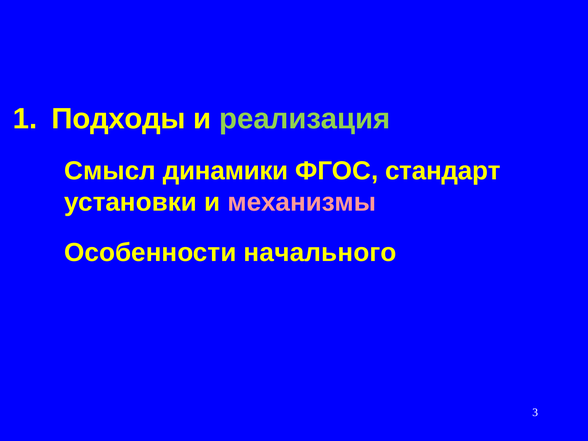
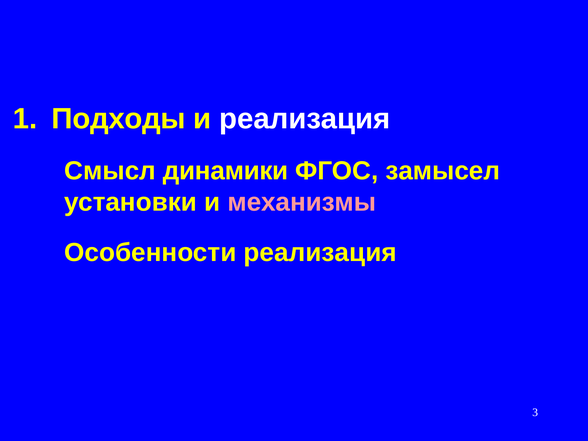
реализация colour: light green -> white (305, 119)
стандарт: стандарт -> замысел (443, 171)
Особенности начального: начального -> реализация (320, 252)
